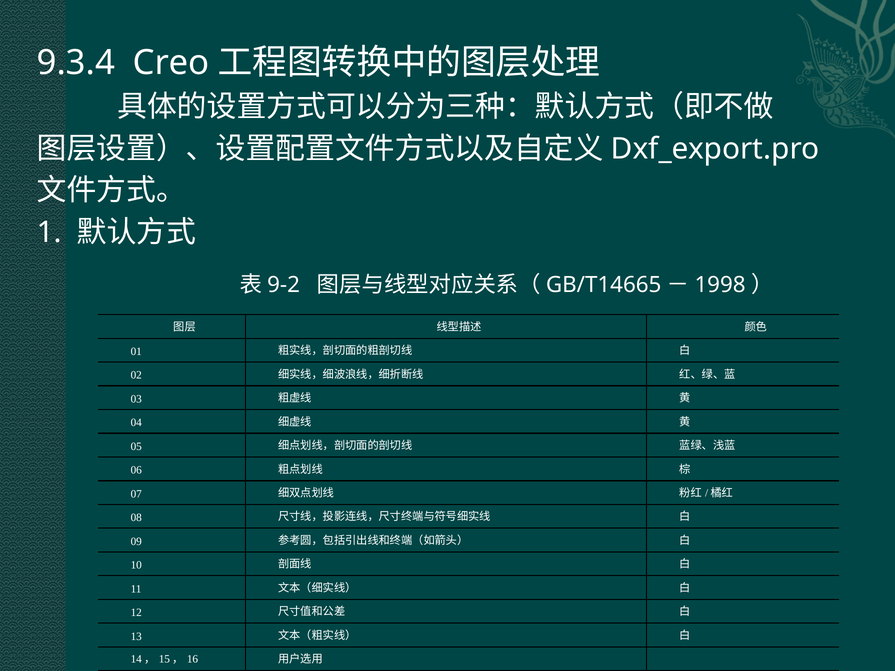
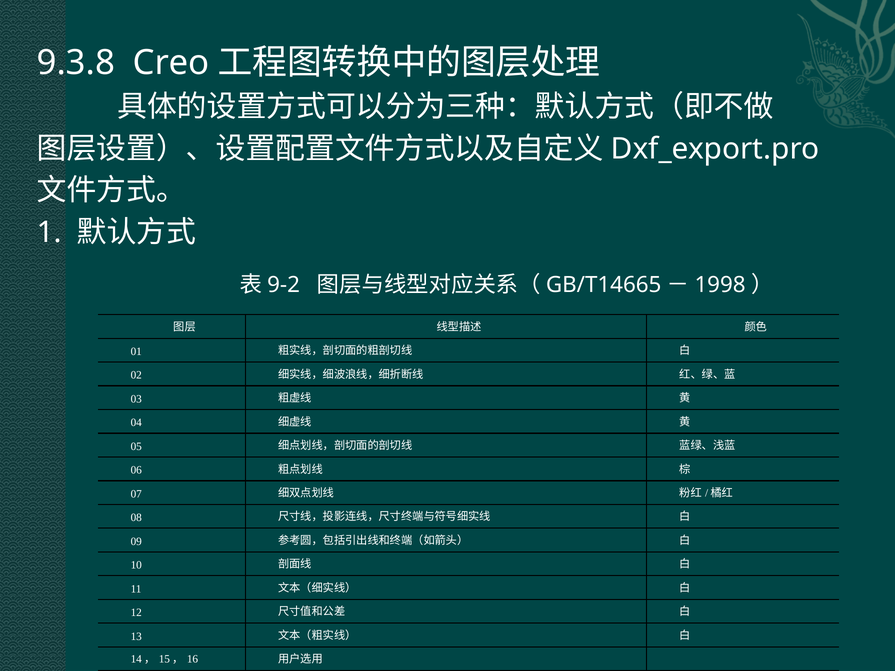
9.3.4: 9.3.4 -> 9.3.8 (76, 63)
